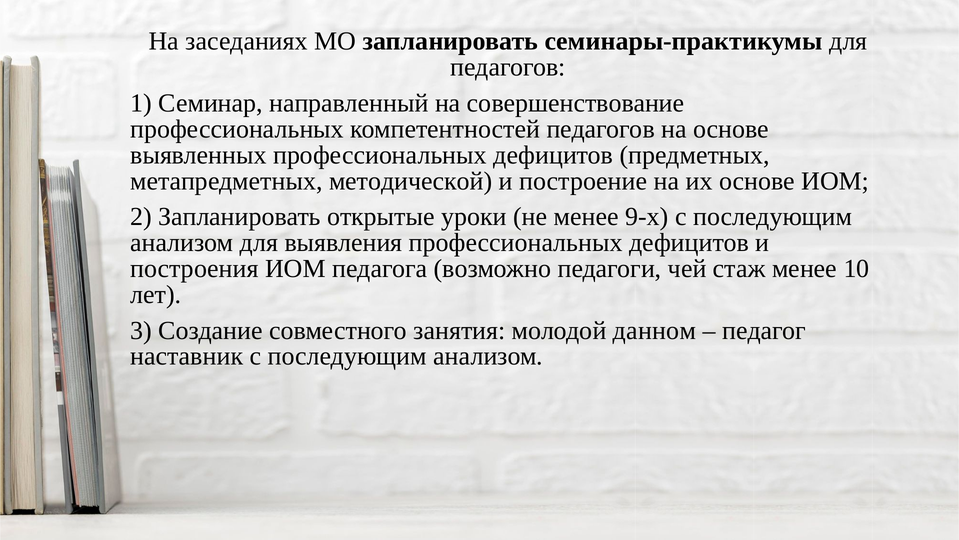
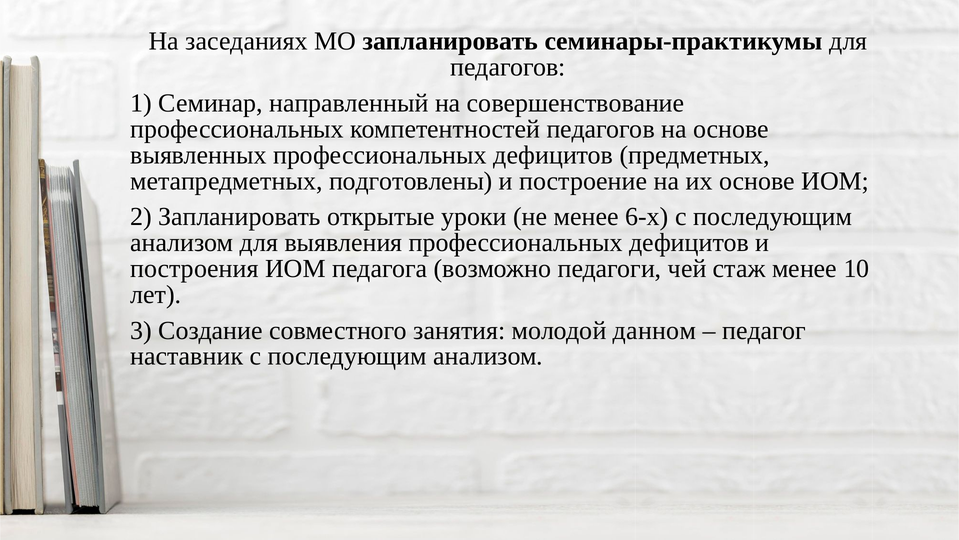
методической: методической -> подготовлены (411, 181)
9-х: 9-х -> 6-х (647, 217)
